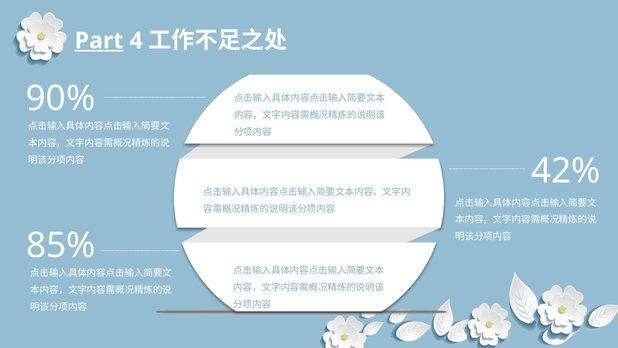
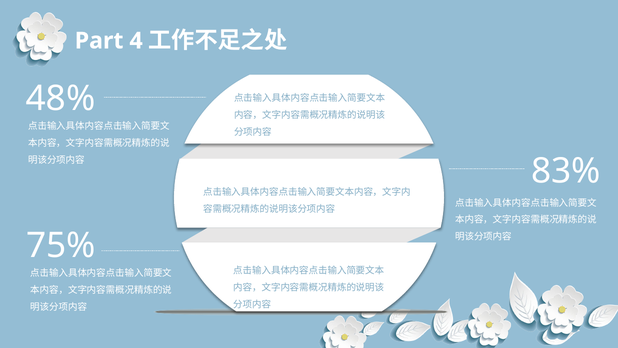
Part underline: present -> none (99, 41)
90%: 90% -> 48% (61, 99)
42%: 42% -> 83% (566, 171)
85%: 85% -> 75% (61, 245)
